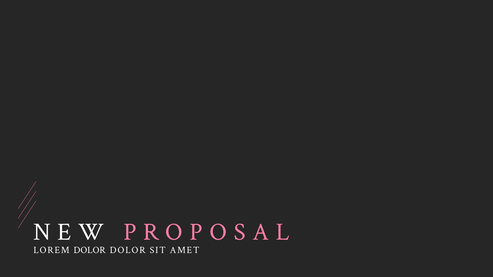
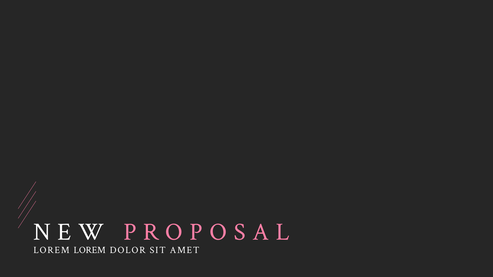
LOREM DOLOR: DOLOR -> LOREM (90, 250)
